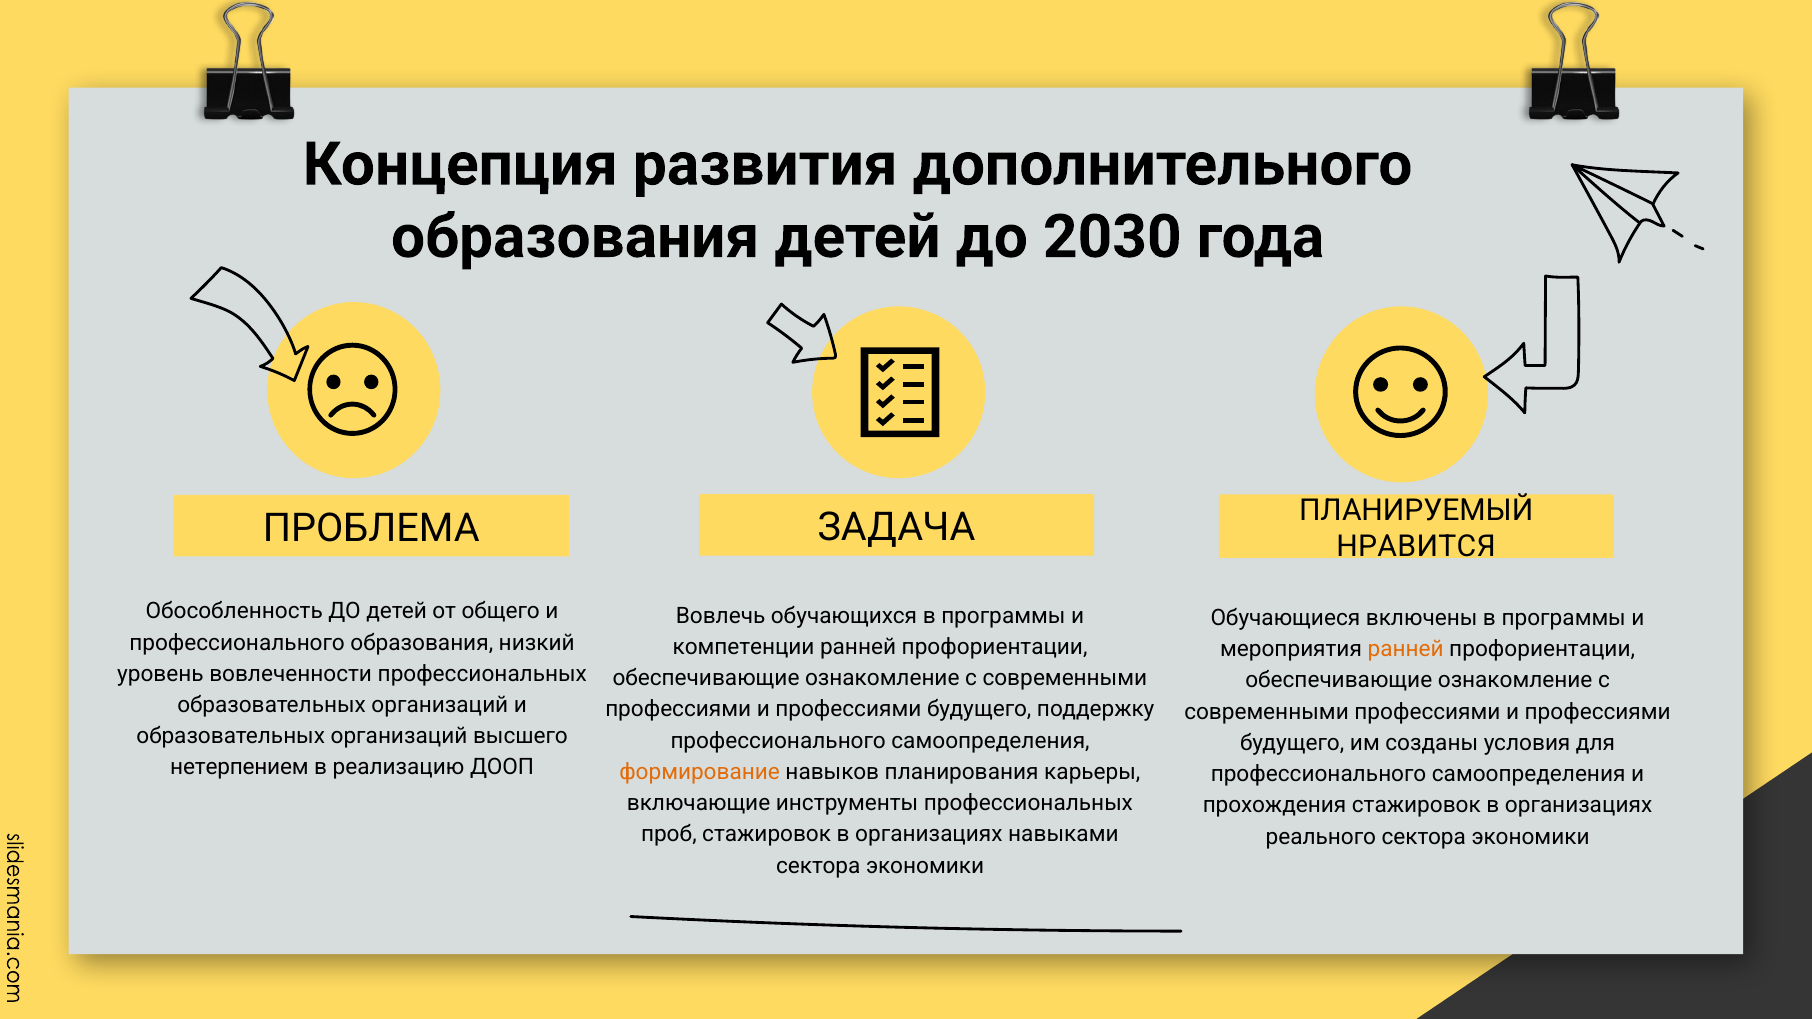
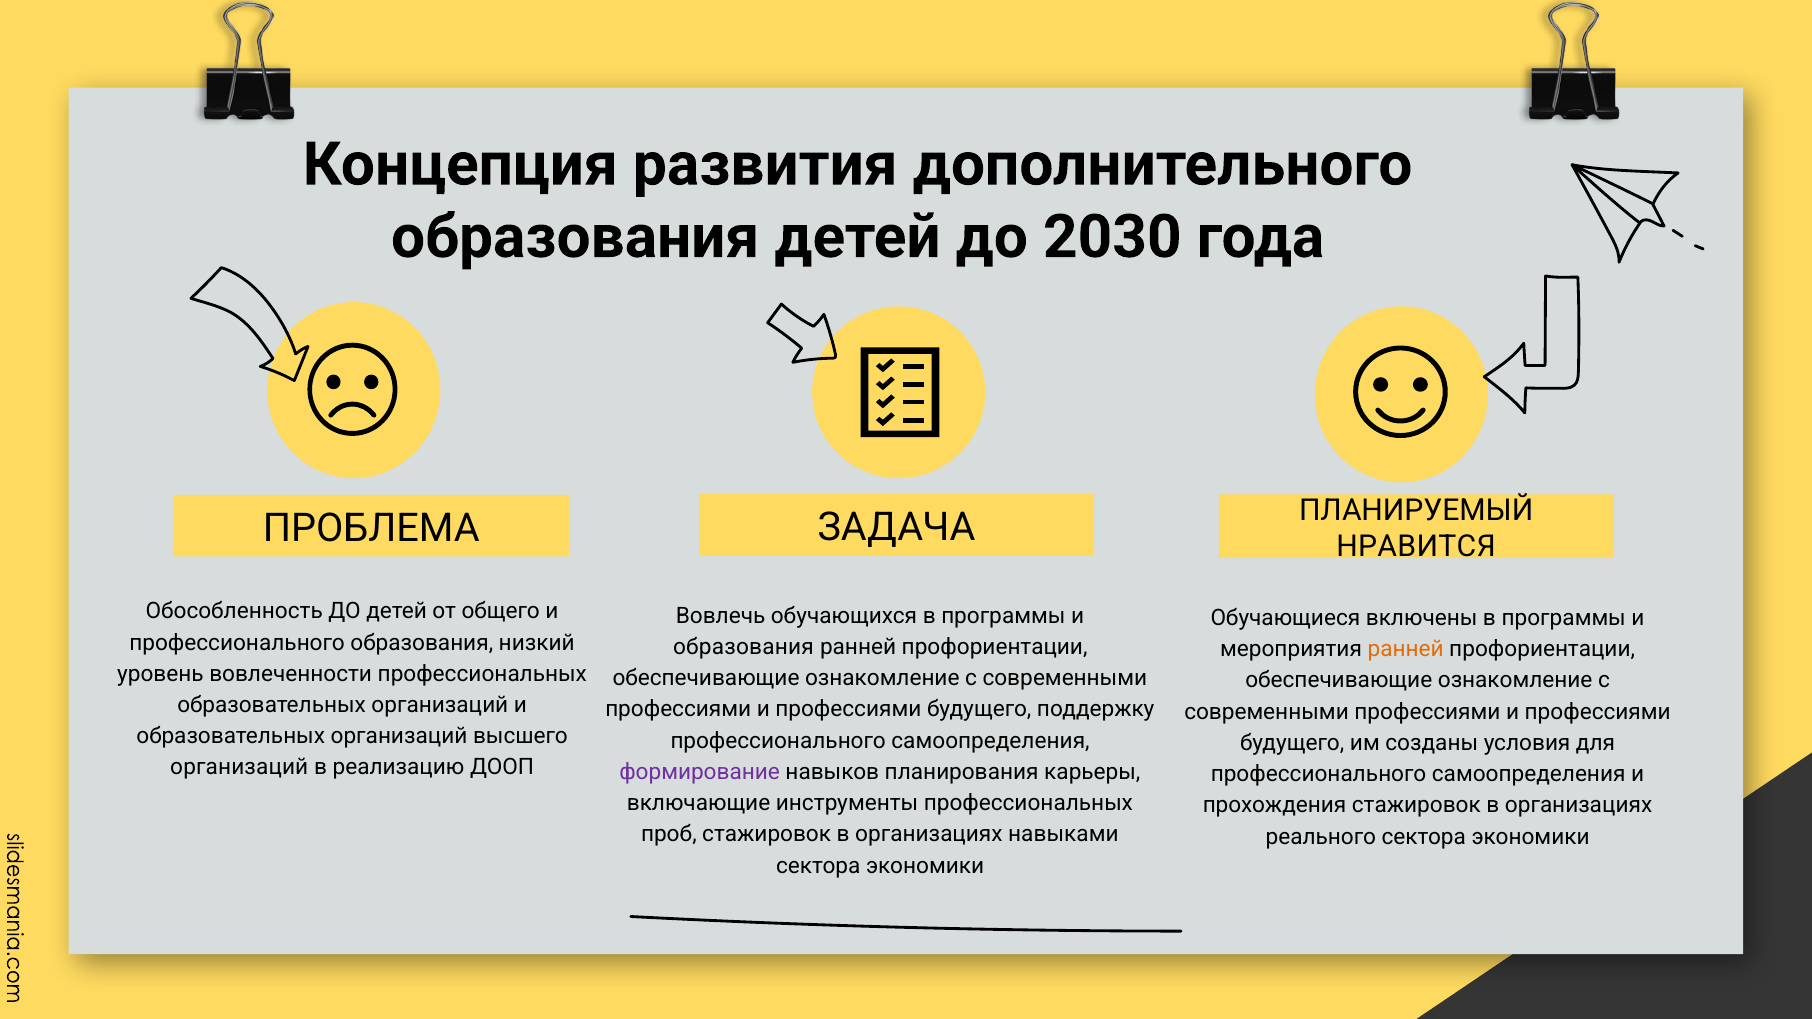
компетенции: компетенции -> образования (743, 647)
нетерпением: нетерпением -> организаций (239, 768)
формирование colour: orange -> purple (700, 772)
